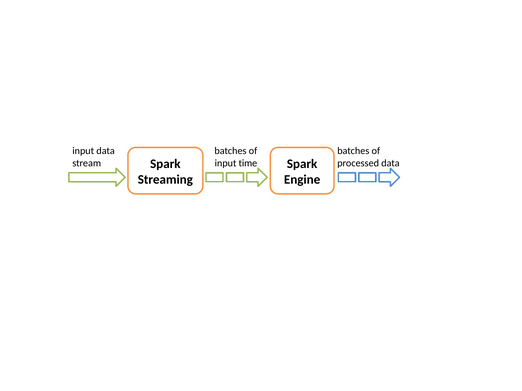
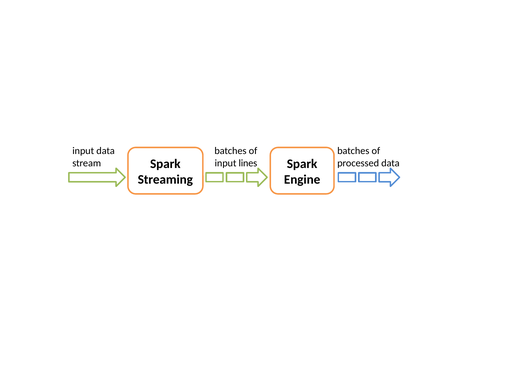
time: time -> lines (248, 163)
